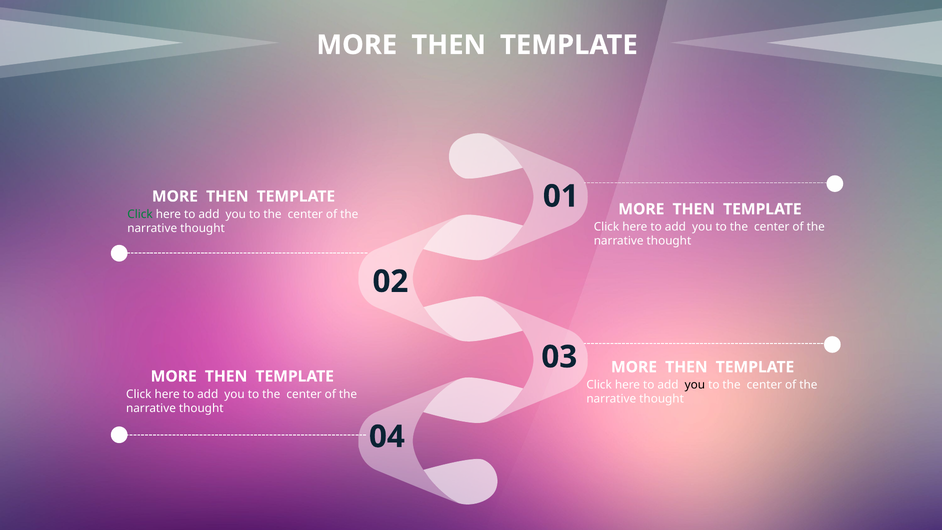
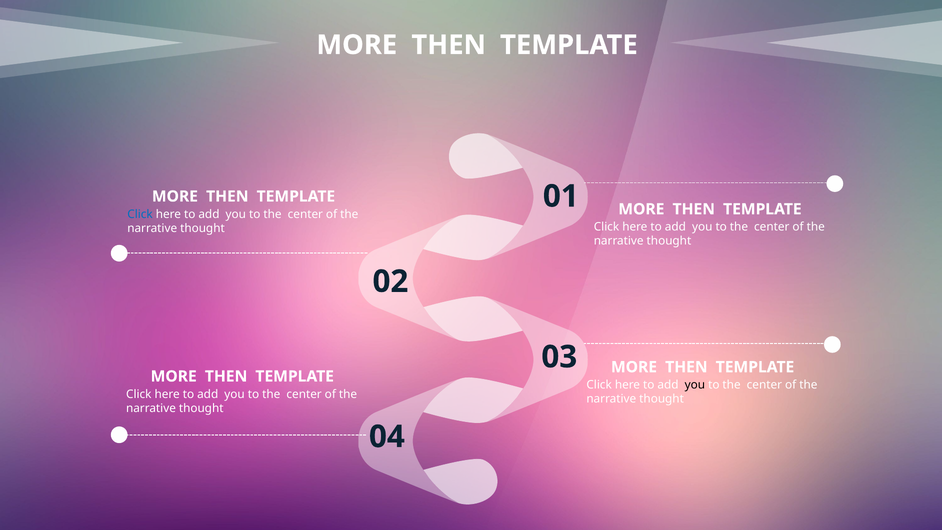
Click colour: green -> blue (140, 214)
